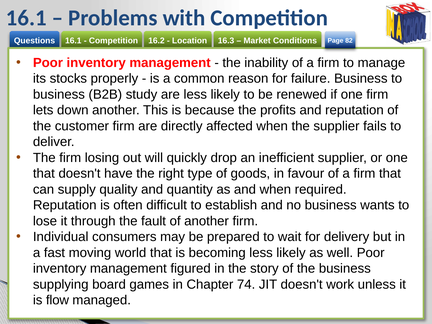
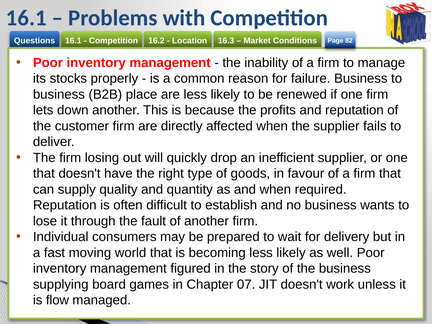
study: study -> place (142, 94)
74: 74 -> 07 (246, 284)
